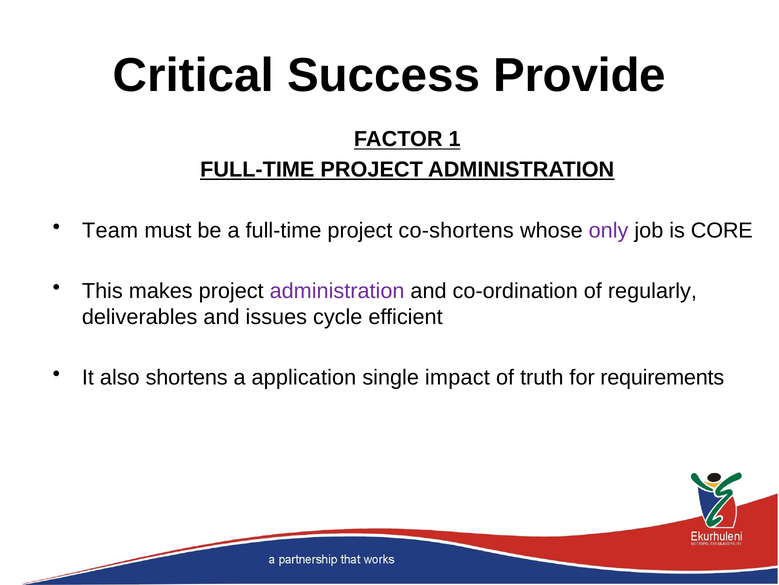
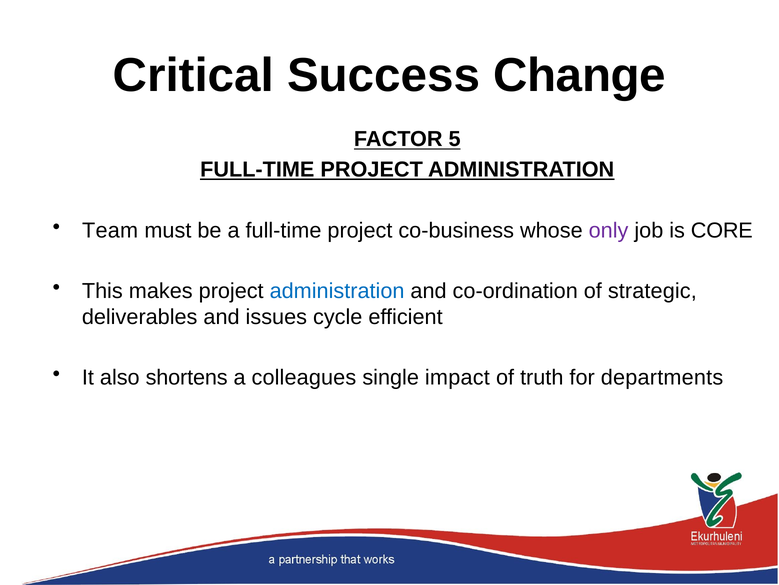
Provide: Provide -> Change (580, 75)
1: 1 -> 5 (455, 139)
co-shortens: co-shortens -> co-business (456, 230)
administration colour: purple -> blue (337, 291)
regularly: regularly -> strategic (652, 291)
application: application -> colleagues (304, 377)
requirements: requirements -> departments (662, 377)
